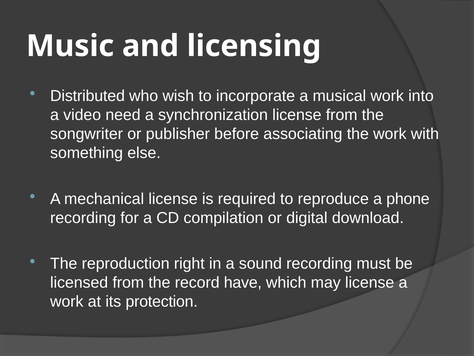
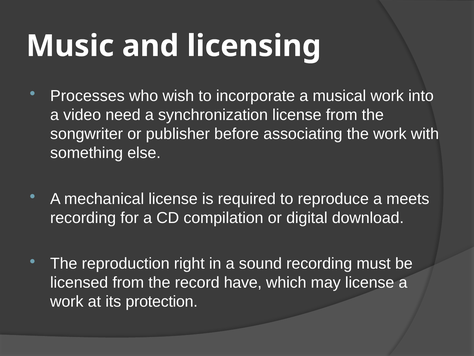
Distributed: Distributed -> Processes (87, 96)
phone: phone -> meets (408, 199)
